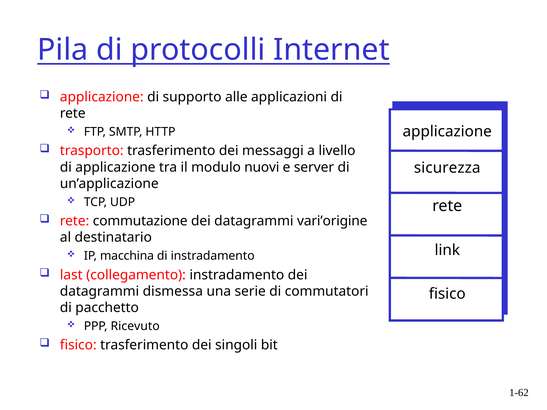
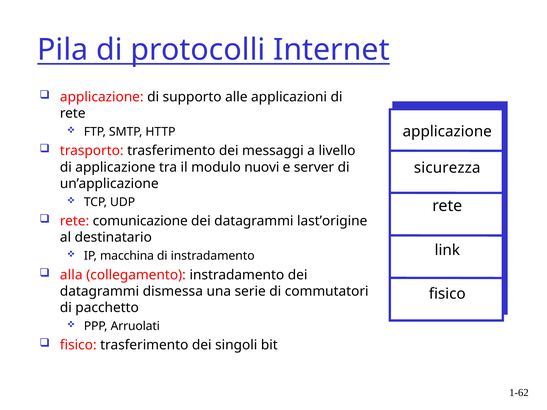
commutazione: commutazione -> comunicazione (140, 221)
vari’origine: vari’origine -> last’origine (332, 221)
last: last -> alla (71, 275)
Ricevuto: Ricevuto -> Arruolati (135, 326)
